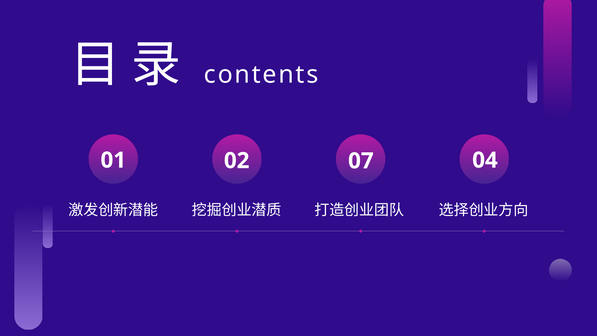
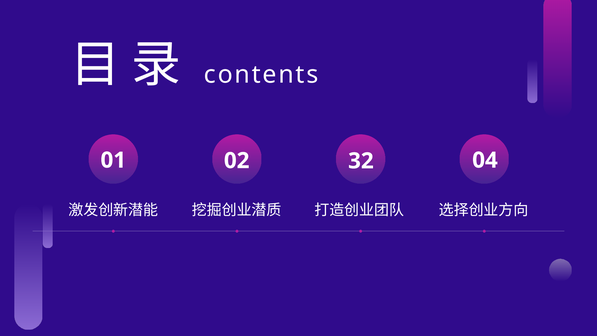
07: 07 -> 32 (361, 161)
